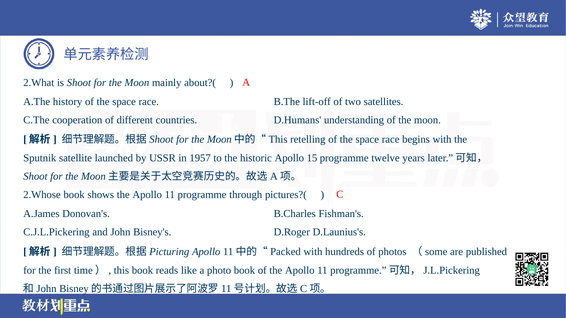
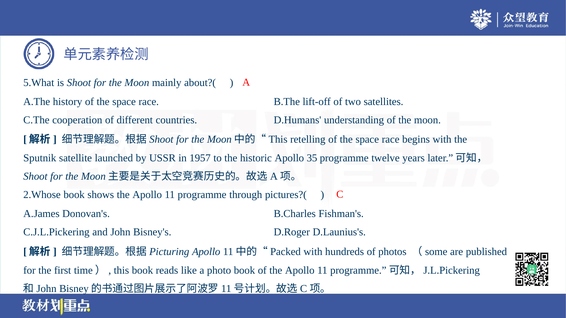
2.What: 2.What -> 5.What (39, 83)
15: 15 -> 35 (312, 158)
